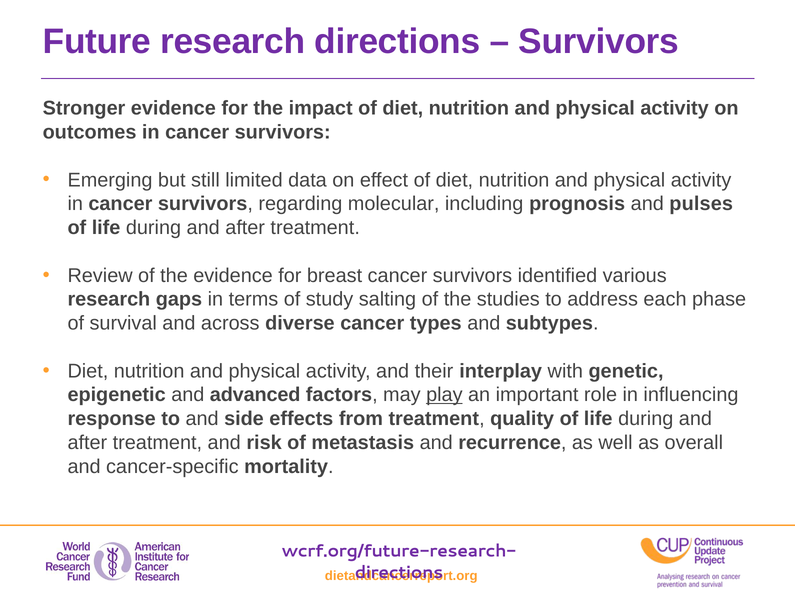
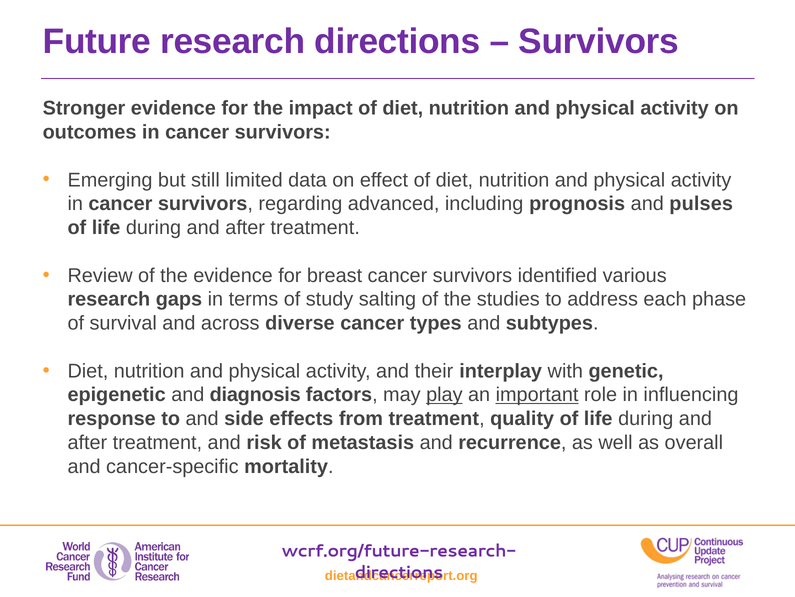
molecular: molecular -> advanced (394, 204)
advanced: advanced -> diagnosis (255, 394)
important underline: none -> present (537, 394)
